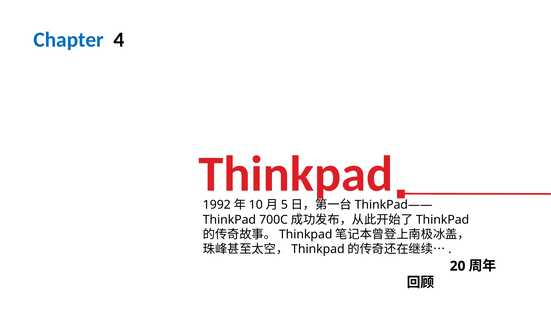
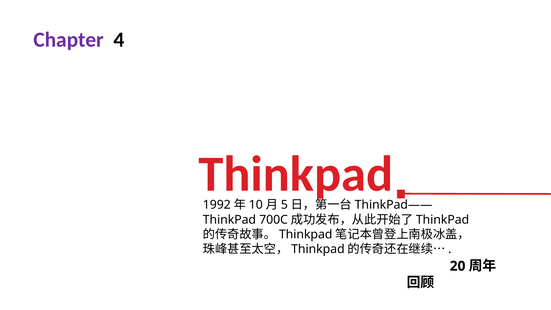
Chapter colour: blue -> purple (69, 40)
